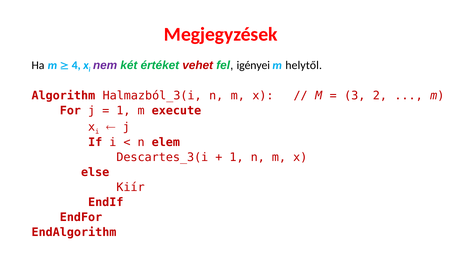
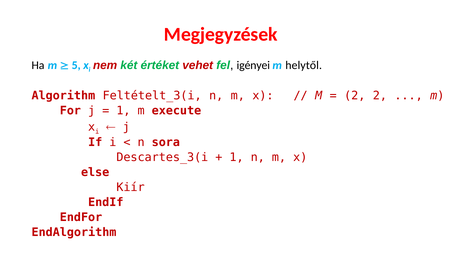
4: 4 -> 5 (76, 65)
nem colour: purple -> red (105, 65)
Halmazból_3(i: Halmazból_3(i -> Feltételt_3(i (152, 96)
3: 3 -> 2 (355, 96)
elem: elem -> sora (166, 143)
